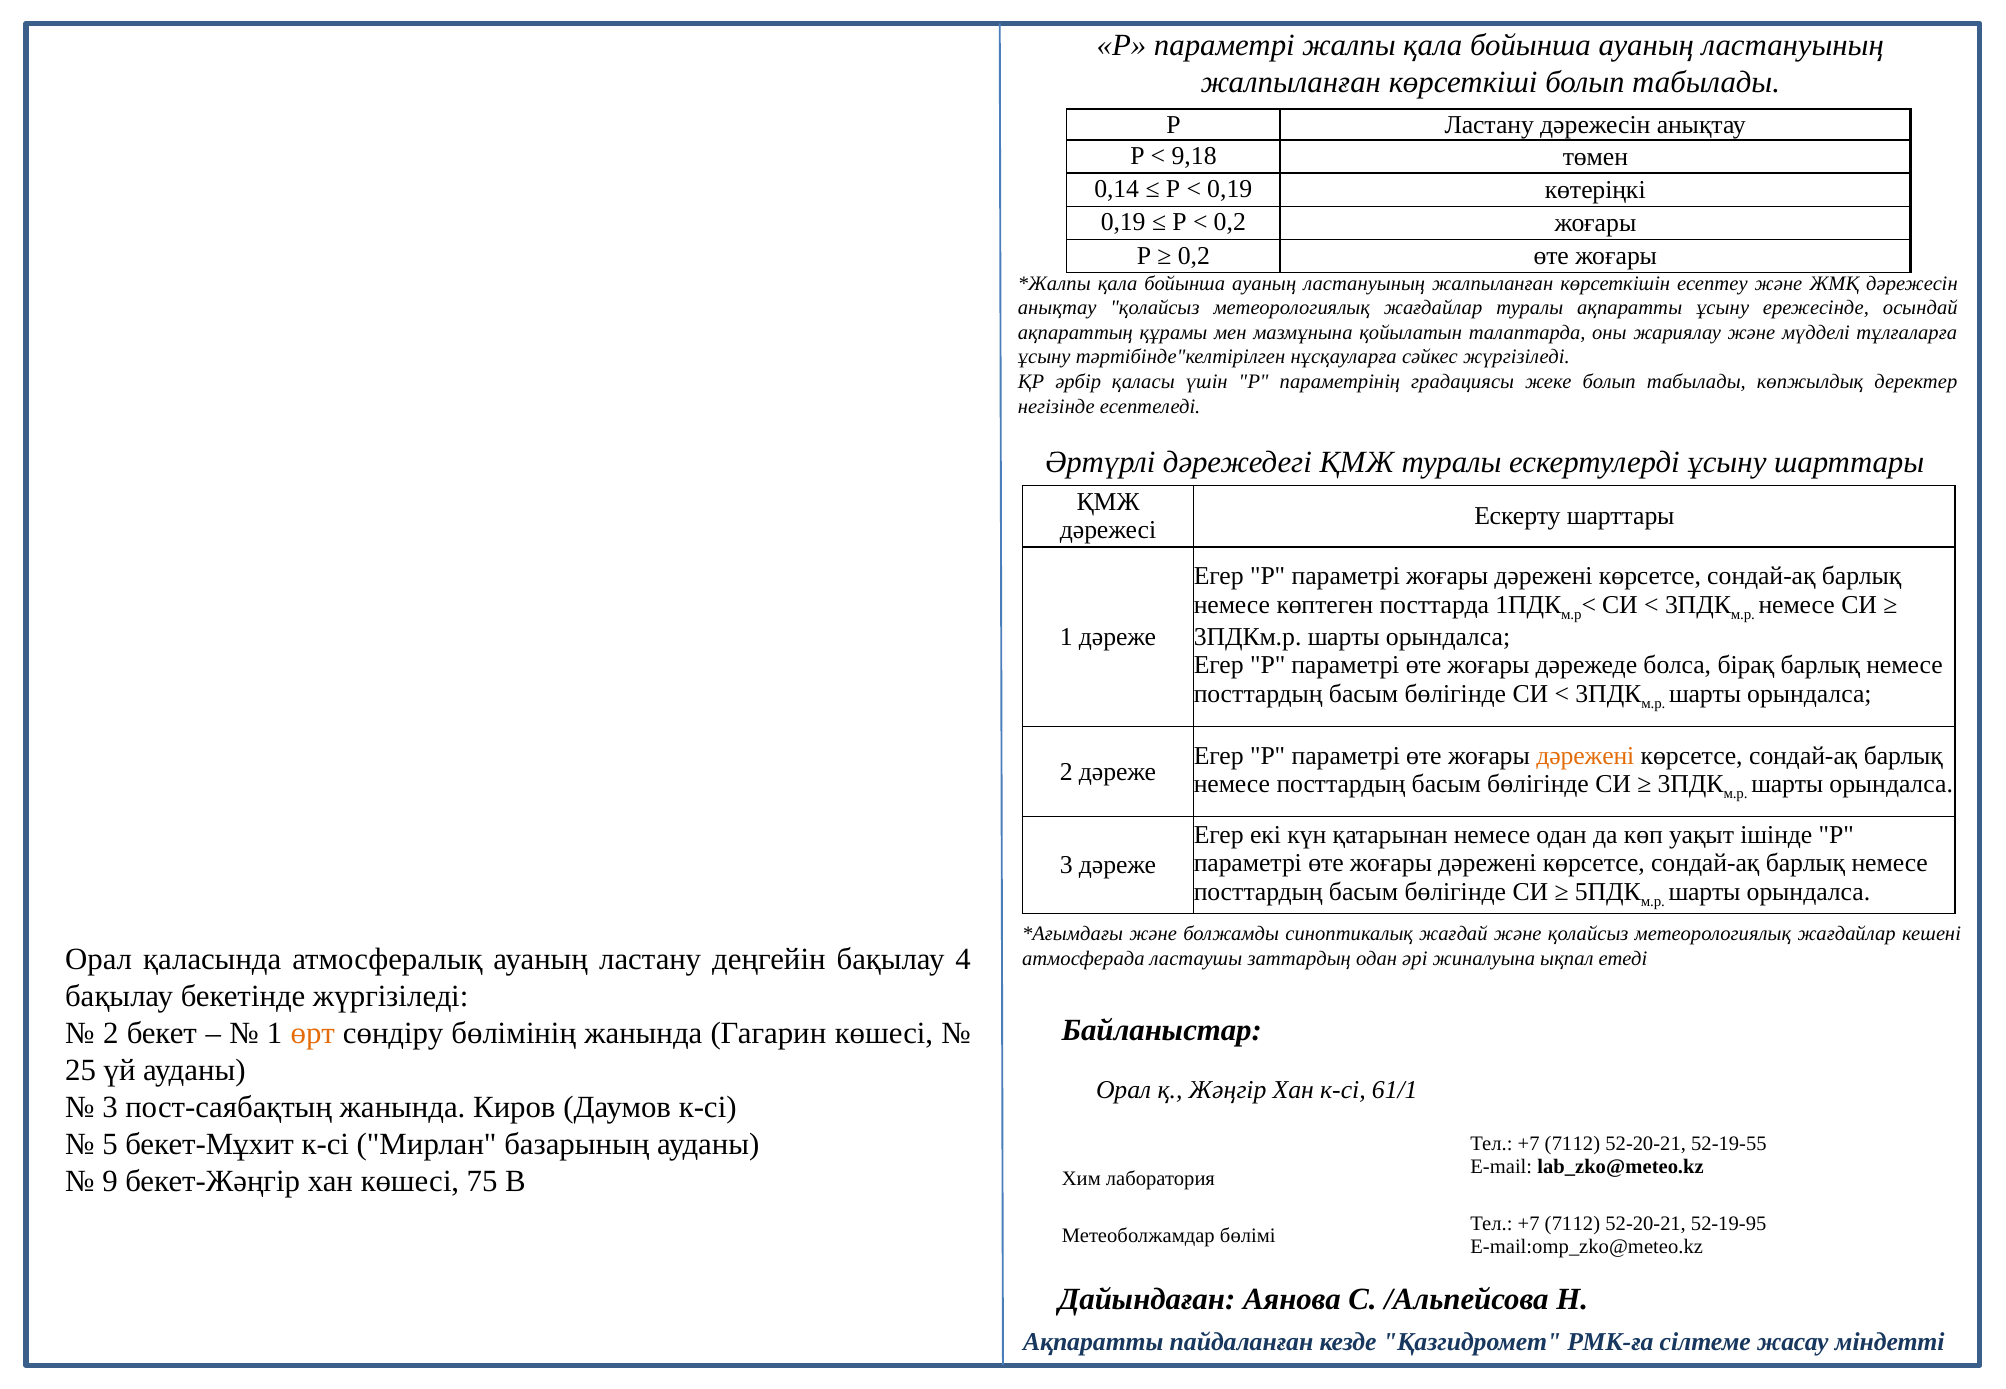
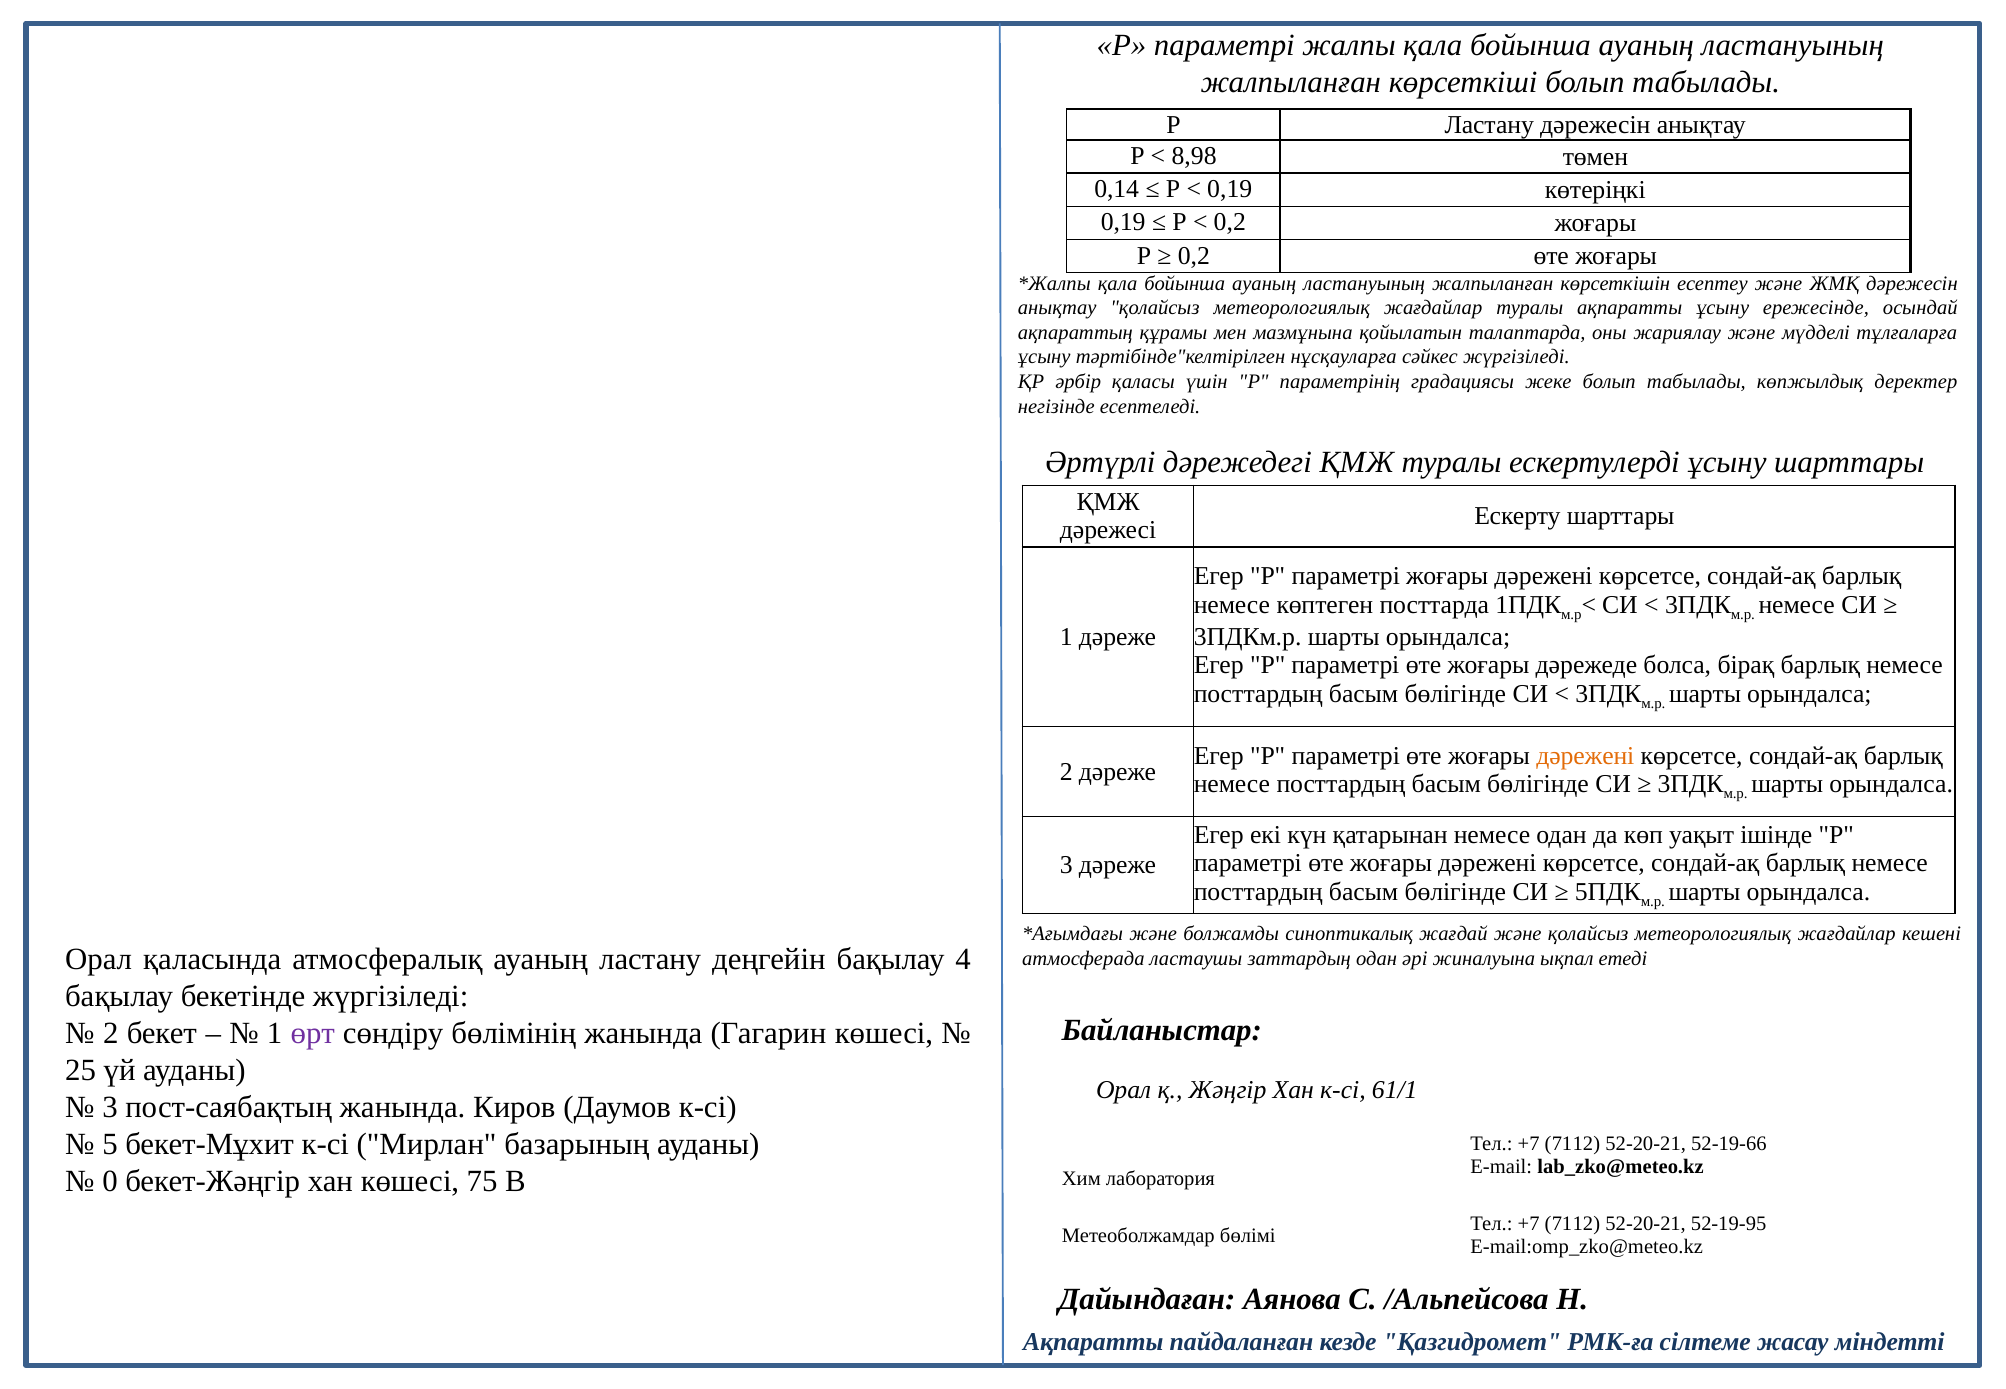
9,18: 9,18 -> 8,98 (1194, 156)
өрт colour: orange -> purple (313, 1033)
52-19-55: 52-19-55 -> 52-19-66 (1729, 1144)
9: 9 -> 0 (110, 1181)
